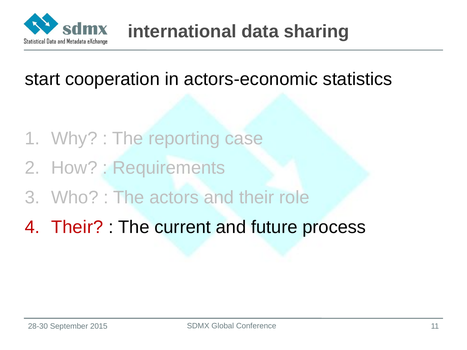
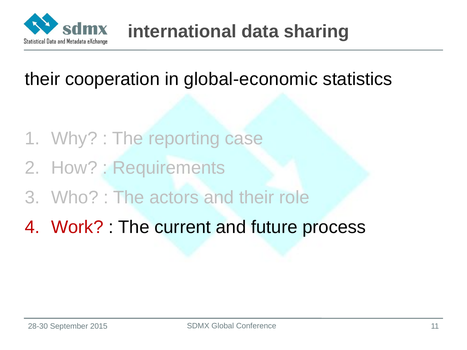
start: start -> their (42, 79)
actors-economic: actors-economic -> global-economic (251, 79)
Their: Their -> Work (77, 227)
